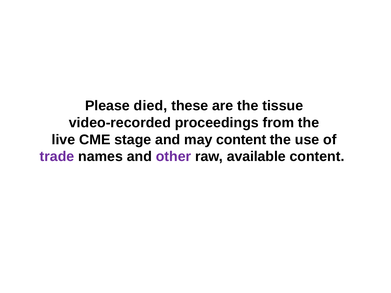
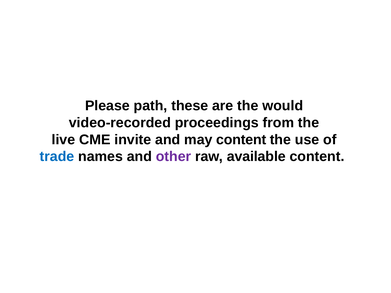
died: died -> path (151, 106)
tissue: tissue -> would (283, 106)
stage: stage -> invite (133, 140)
trade colour: purple -> blue (57, 157)
